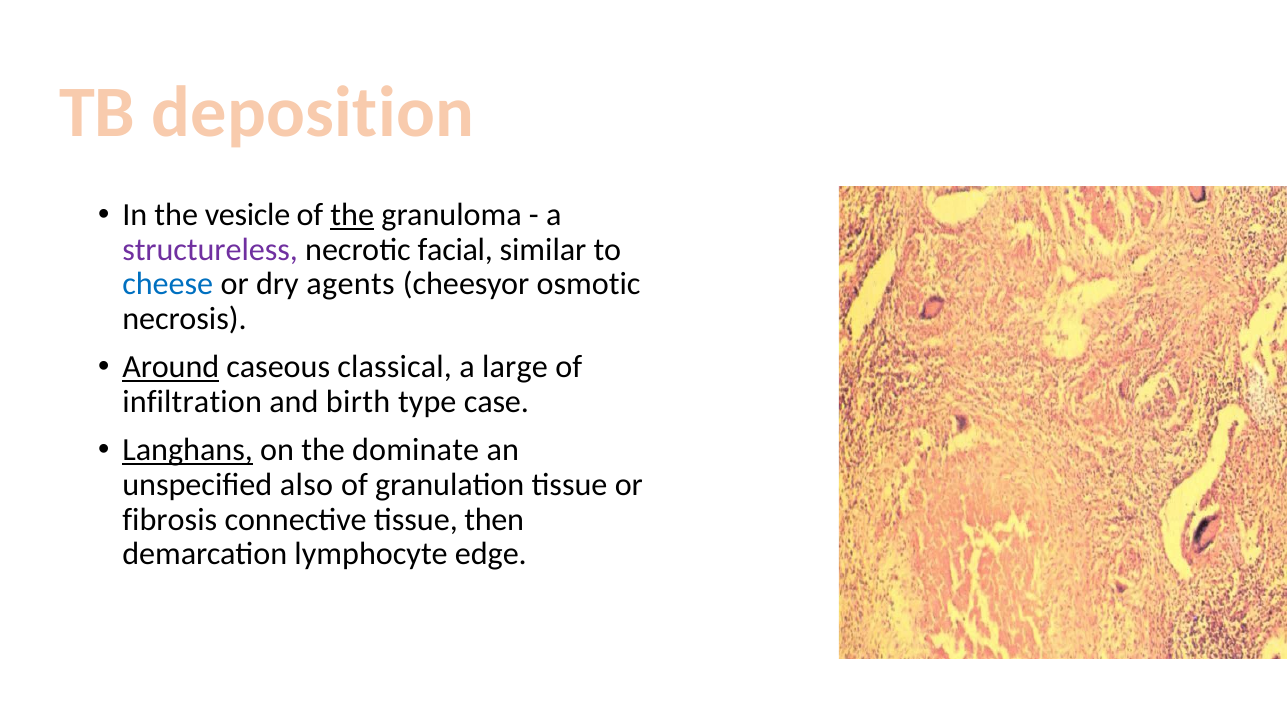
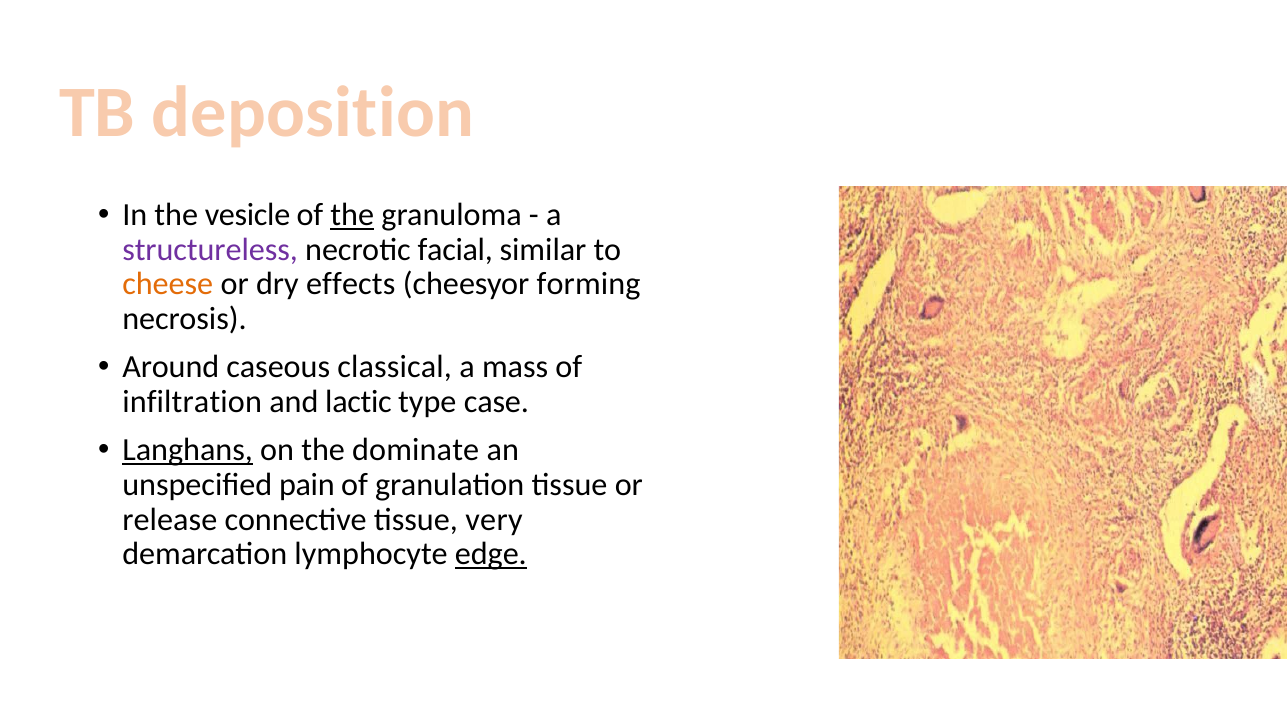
cheese colour: blue -> orange (168, 284)
agents: agents -> effects (351, 284)
osmotic: osmotic -> forming (589, 284)
Around underline: present -> none (171, 367)
large: large -> mass (515, 367)
birth: birth -> lactic (358, 402)
also: also -> pain (307, 485)
fibrosis: fibrosis -> release (170, 519)
then: then -> very (494, 519)
edge underline: none -> present (491, 554)
